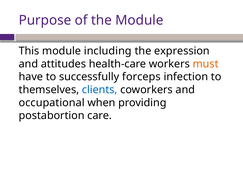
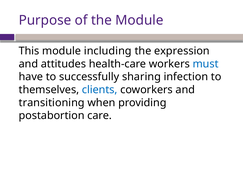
must colour: orange -> blue (206, 64)
forceps: forceps -> sharing (141, 77)
occupational: occupational -> transitioning (52, 103)
